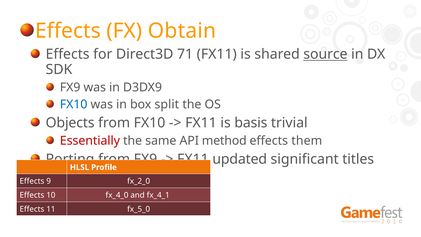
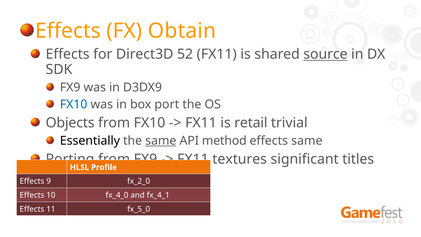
71: 71 -> 52 (185, 54)
split: split -> port (167, 104)
basis: basis -> retail (251, 123)
Essentially colour: red -> black (90, 141)
same underline: none -> present (161, 141)
effects them: them -> same (307, 141)
updated: updated -> textures (240, 159)
